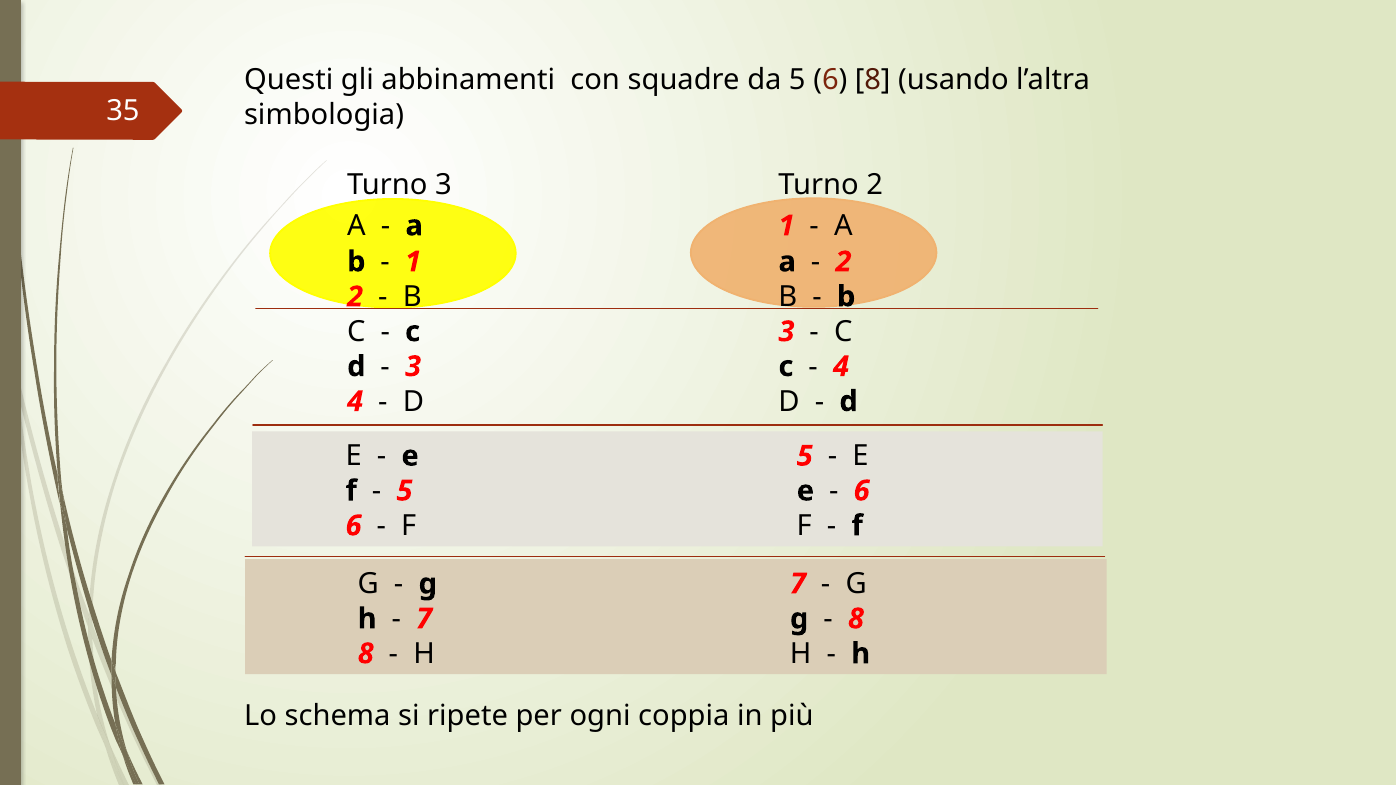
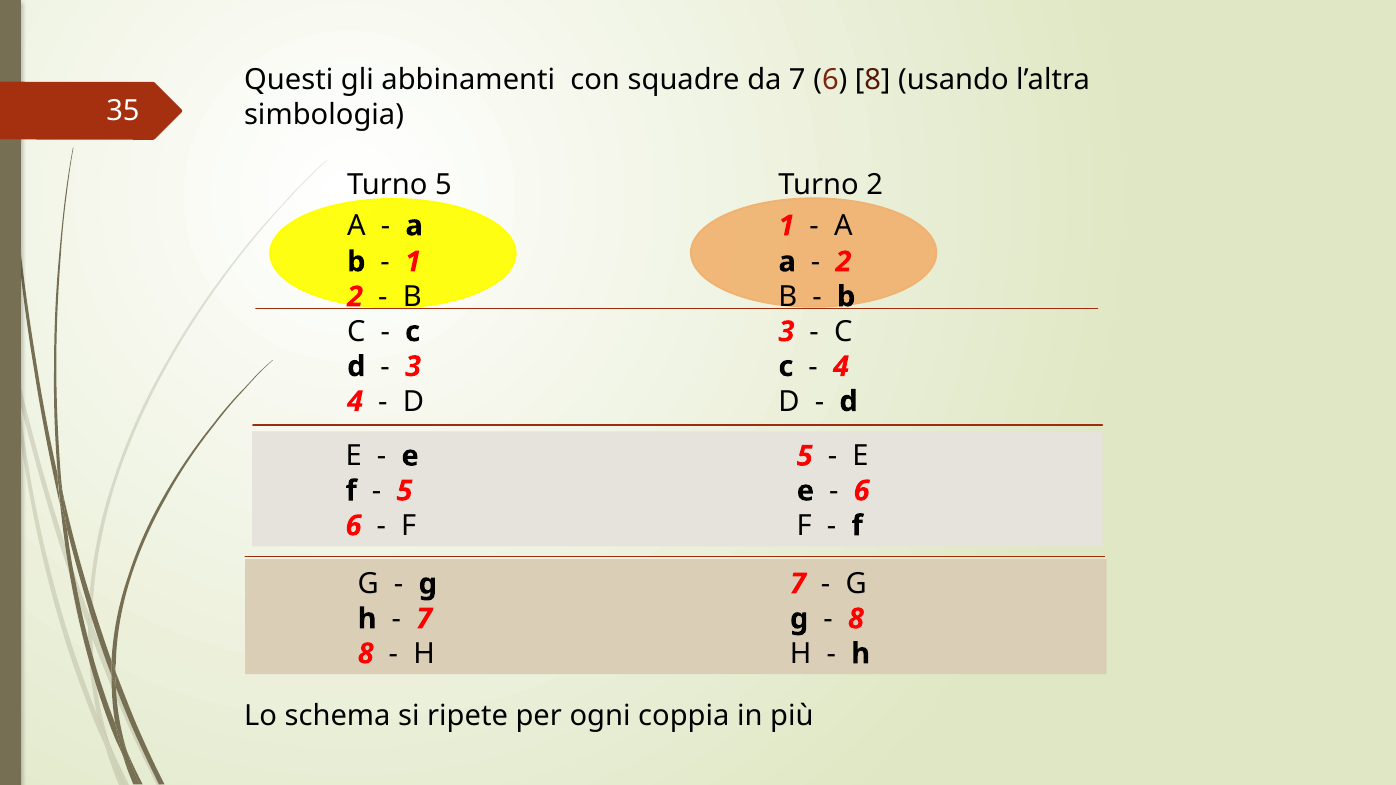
da 5: 5 -> 7 (797, 80)
Turno 3: 3 -> 5 (443, 185)
